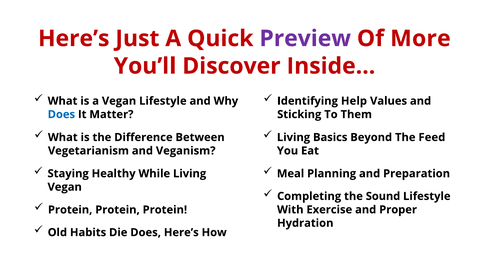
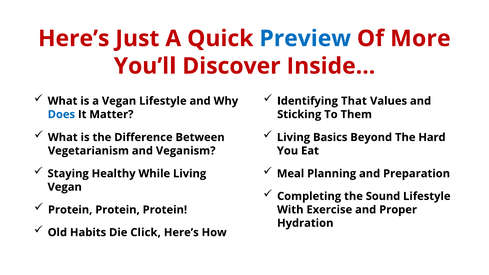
Preview colour: purple -> blue (305, 39)
Help: Help -> That (354, 101)
Feed: Feed -> Hard (432, 137)
Die Does: Does -> Click (146, 233)
